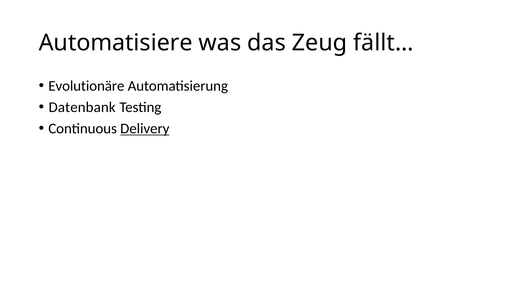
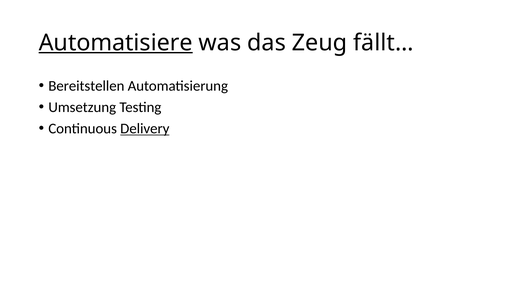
Automatisiere underline: none -> present (116, 43)
Evolutionäre: Evolutionäre -> Bereitstellen (86, 86)
Datenbank: Datenbank -> Umsetzung (82, 107)
